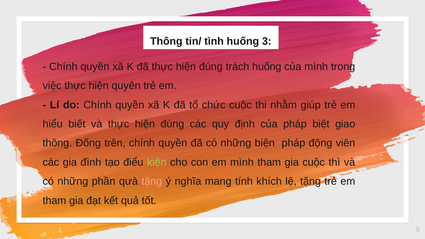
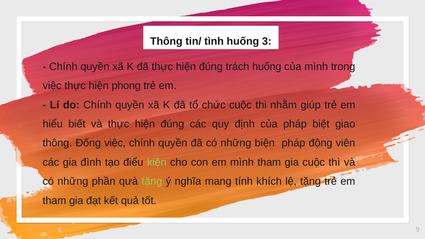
quyên: quyên -> phong (126, 86)
Đống trên: trên -> việc (115, 143)
tặng colour: pink -> light green (152, 181)
